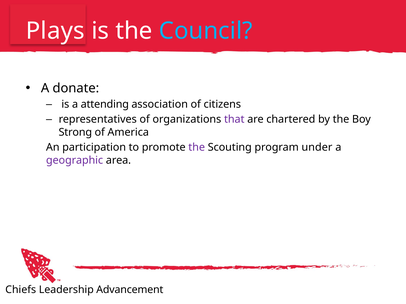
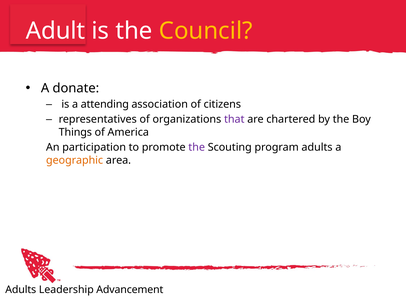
Plays: Plays -> Adult (55, 31)
Council colour: light blue -> yellow (206, 31)
Strong: Strong -> Things (75, 133)
program under: under -> adults (317, 148)
geographic colour: purple -> orange (75, 160)
Chiefs: Chiefs -> Adults (21, 290)
